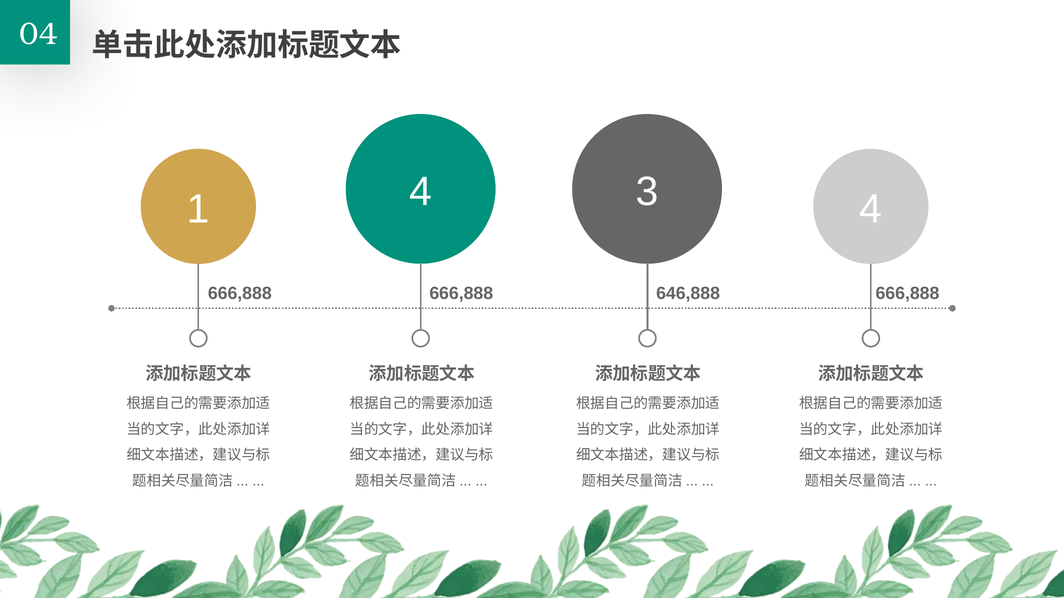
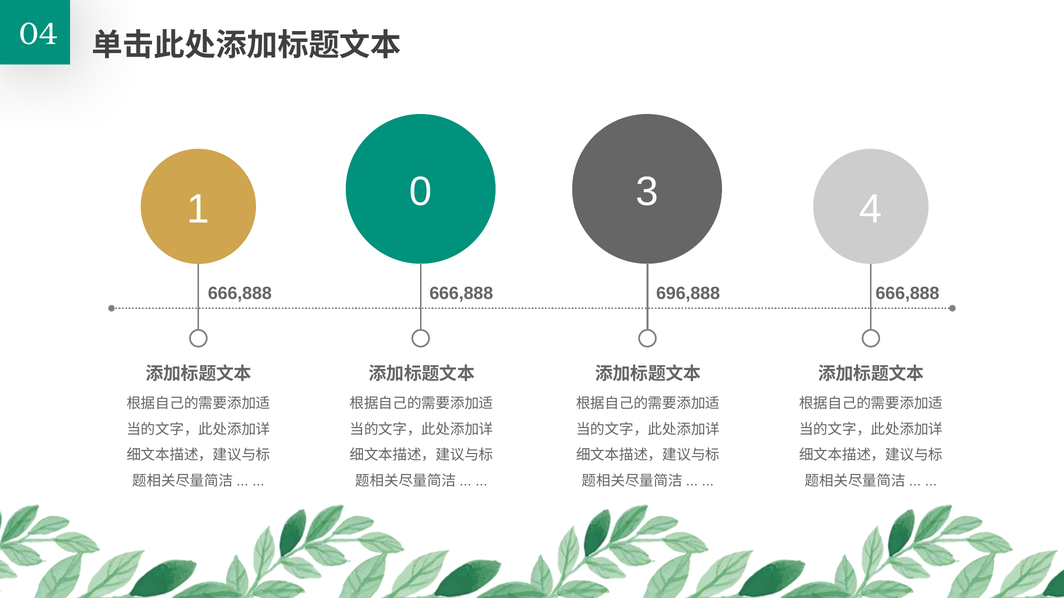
1 4: 4 -> 0 (421, 192)
646,888: 646,888 -> 696,888 (688, 294)
